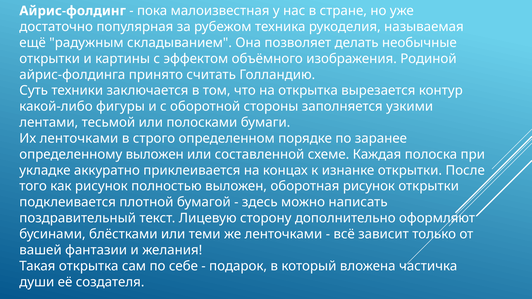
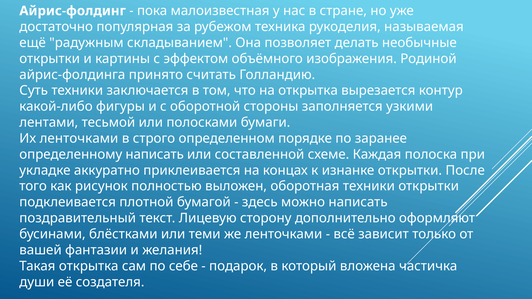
определенному выложен: выложен -> написать (155, 155)
оборотная рисунок: рисунок -> техники (369, 186)
